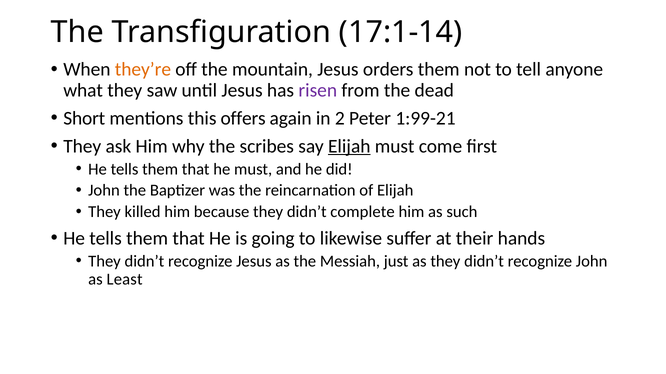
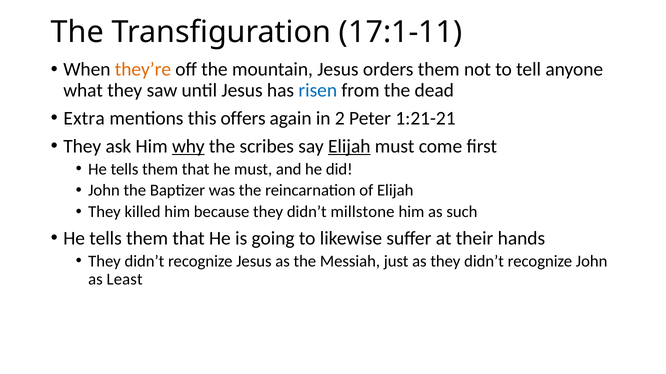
17:1-14: 17:1-14 -> 17:1-11 (401, 32)
risen colour: purple -> blue (318, 91)
Short: Short -> Extra (84, 118)
1:99-21: 1:99-21 -> 1:21-21 (426, 118)
why underline: none -> present (188, 146)
complete: complete -> millstone (363, 212)
